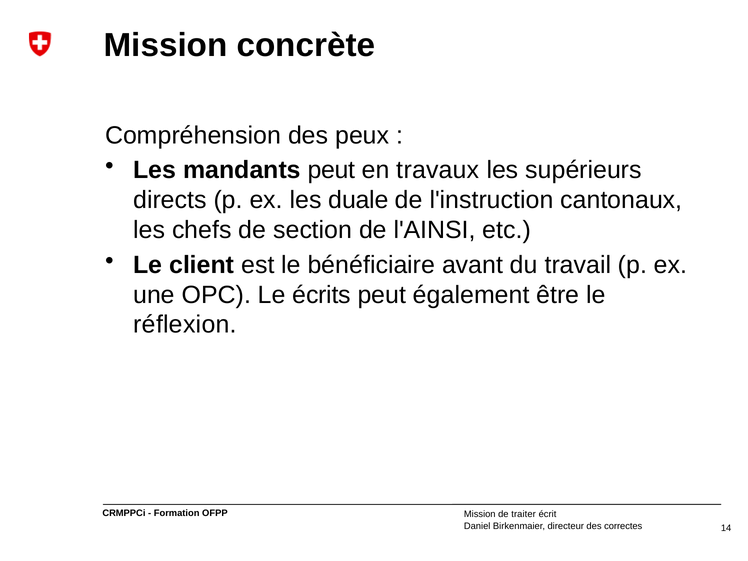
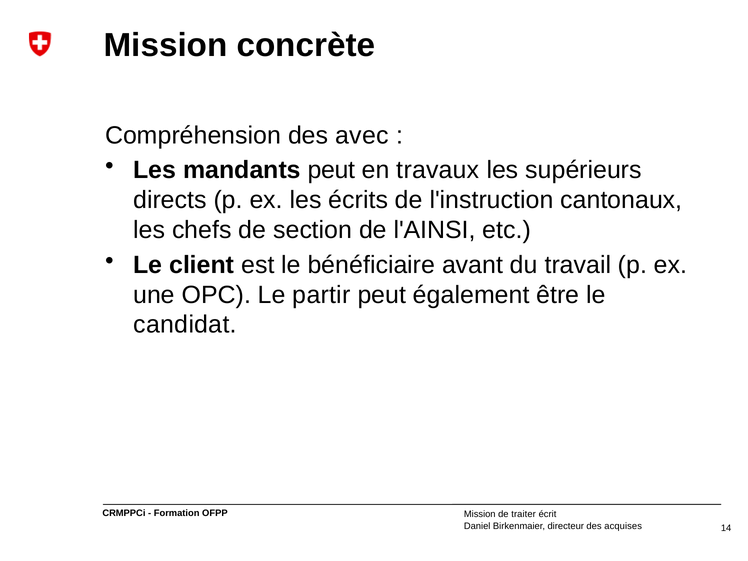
peux: peux -> avec (362, 135)
duale: duale -> écrits (358, 200)
écrits: écrits -> partir (321, 295)
réflexion: réflexion -> candidat (185, 325)
correctes: correctes -> acquises (623, 526)
